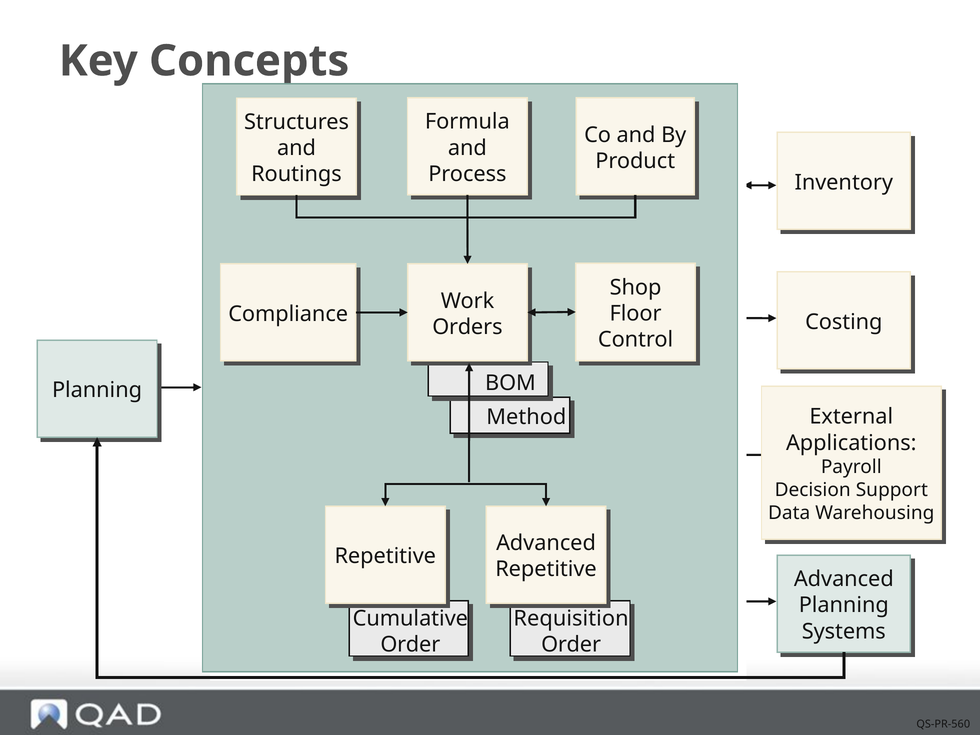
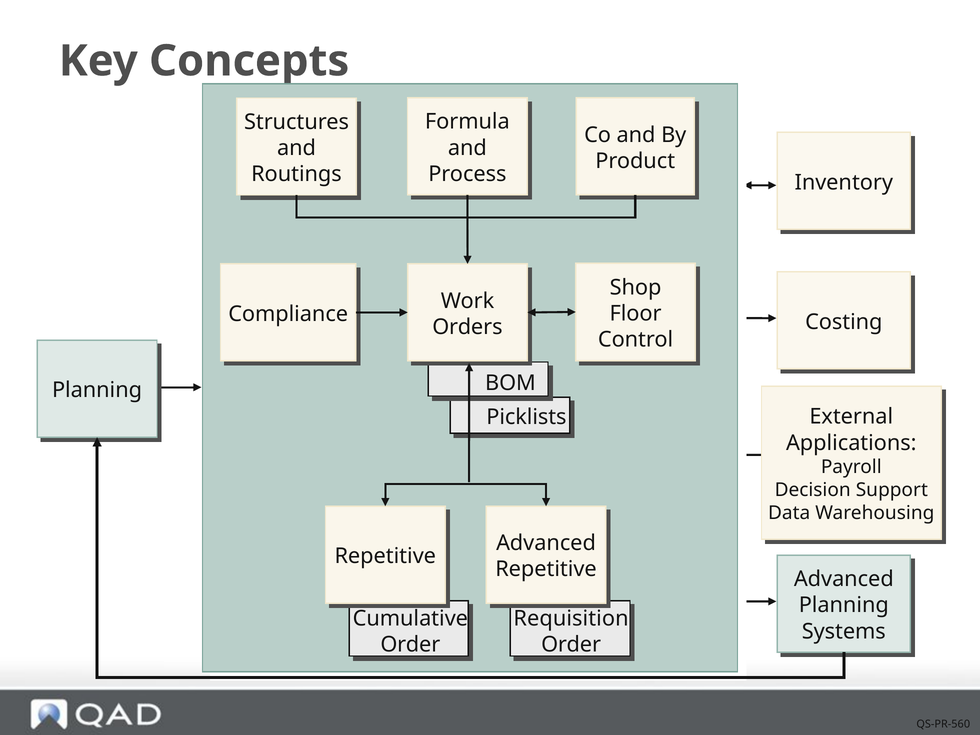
Method: Method -> Picklists (526, 417)
